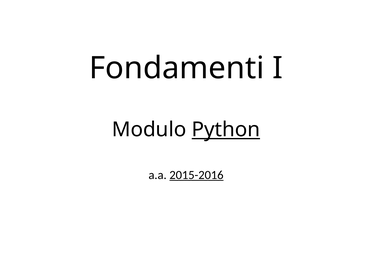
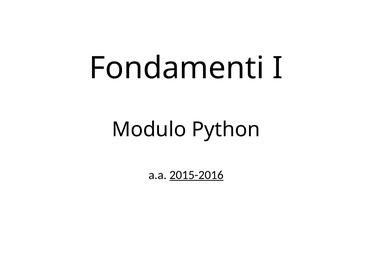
Python underline: present -> none (226, 130)
